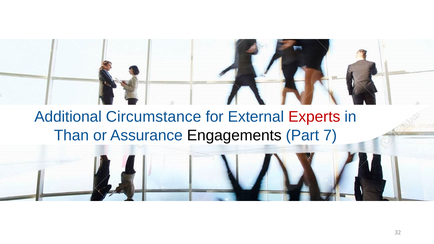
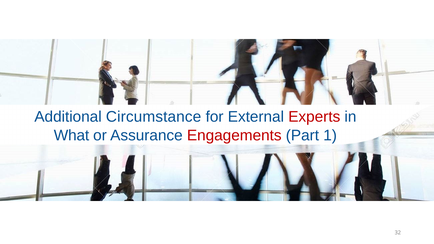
Than: Than -> What (72, 135)
Engagements colour: black -> red (234, 135)
7: 7 -> 1 (330, 135)
